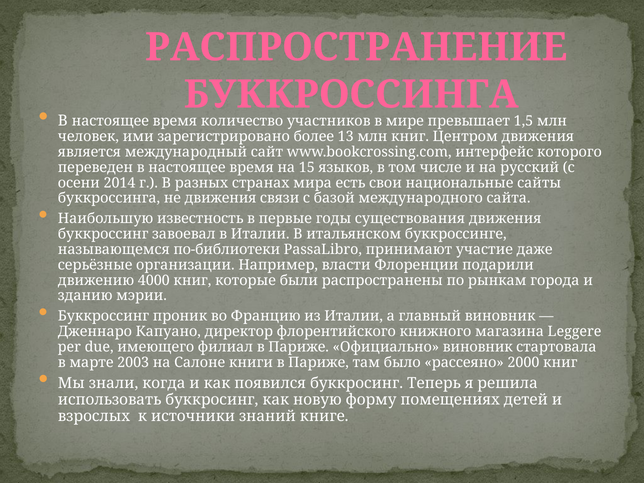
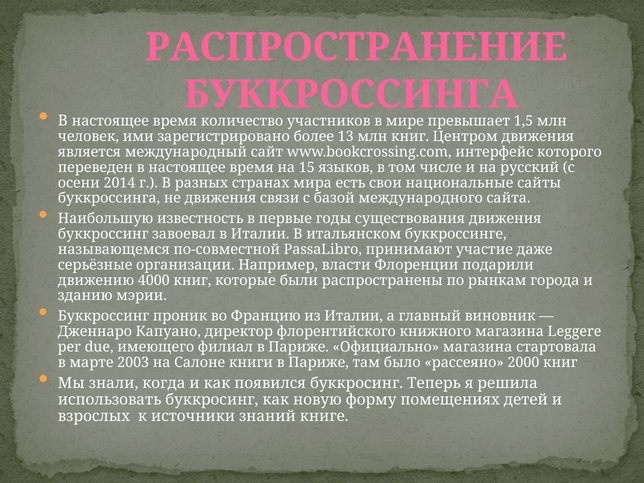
по-библиотеки: по-библиотеки -> по-совместной (227, 249)
Официально виновник: виновник -> магазина (478, 347)
